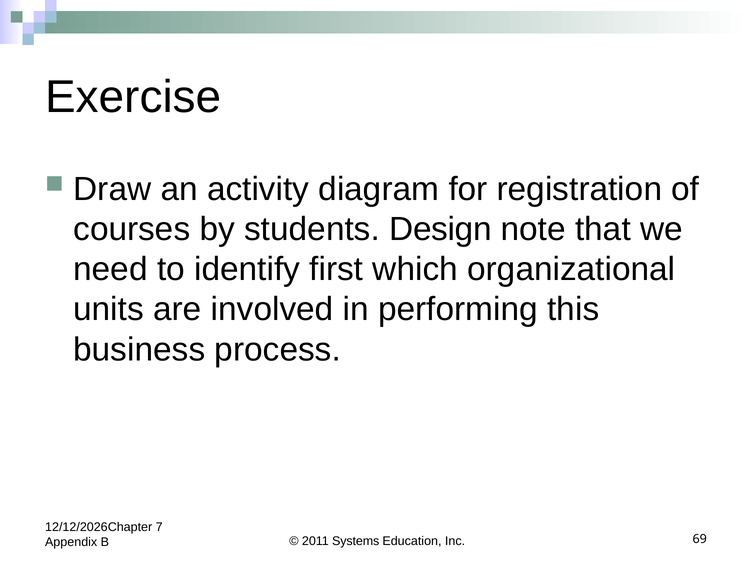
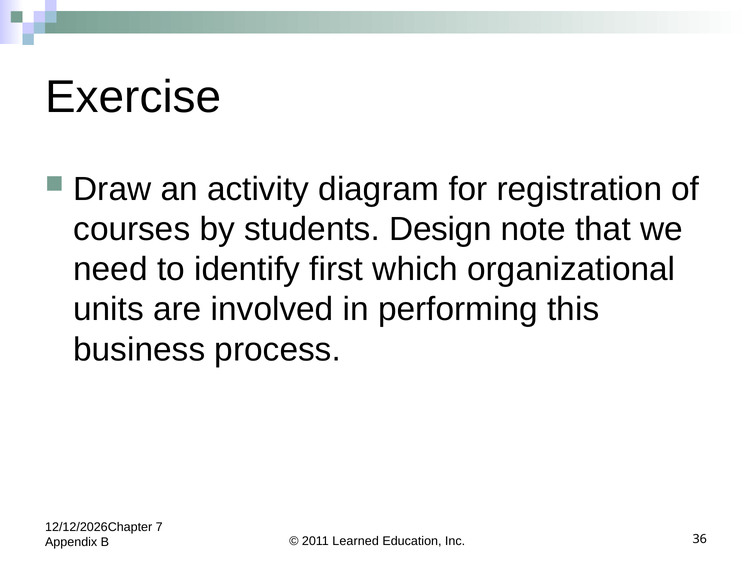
Systems: Systems -> Learned (356, 541)
69: 69 -> 36 (700, 539)
